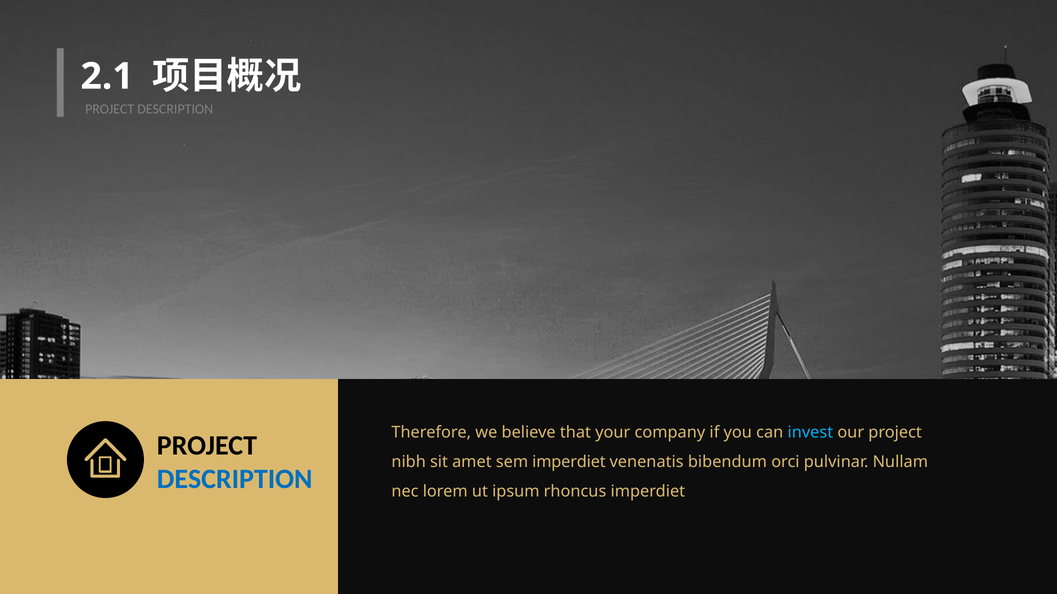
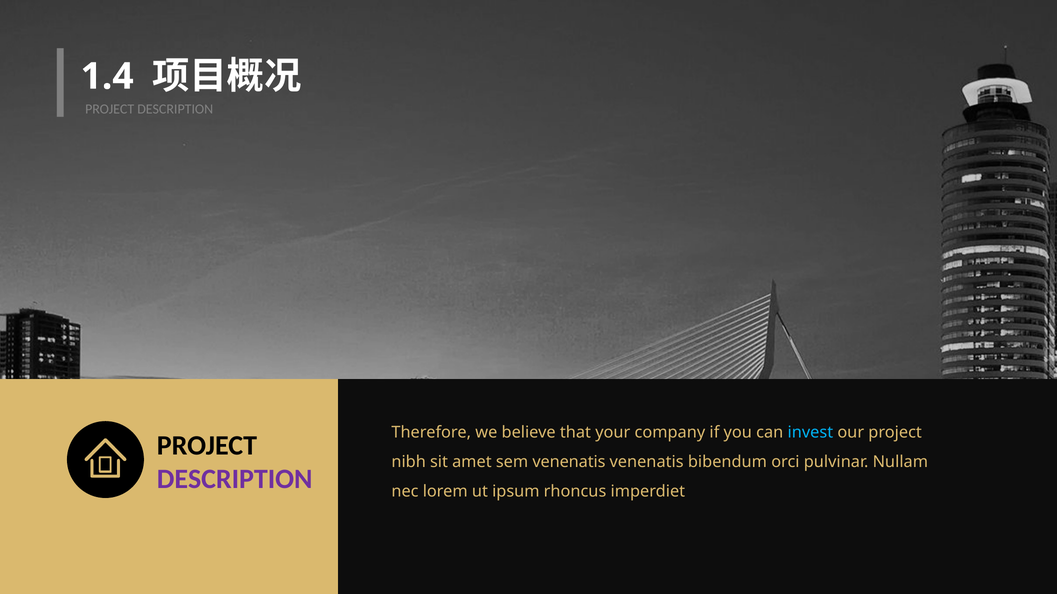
2.1: 2.1 -> 1.4 (107, 77)
sem imperdiet: imperdiet -> venenatis (569, 462)
DESCRIPTION colour: blue -> purple (235, 480)
